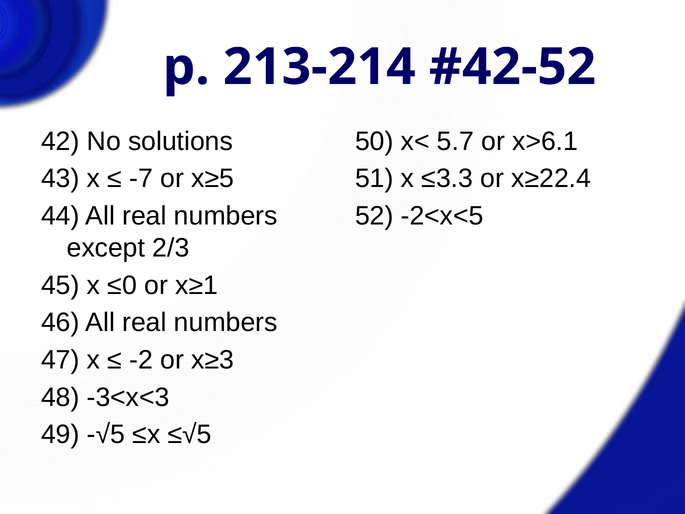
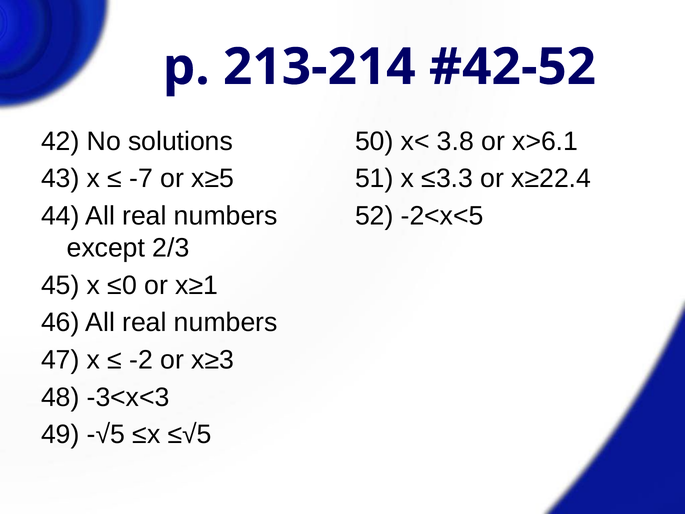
5.7: 5.7 -> 3.8 (455, 141)
